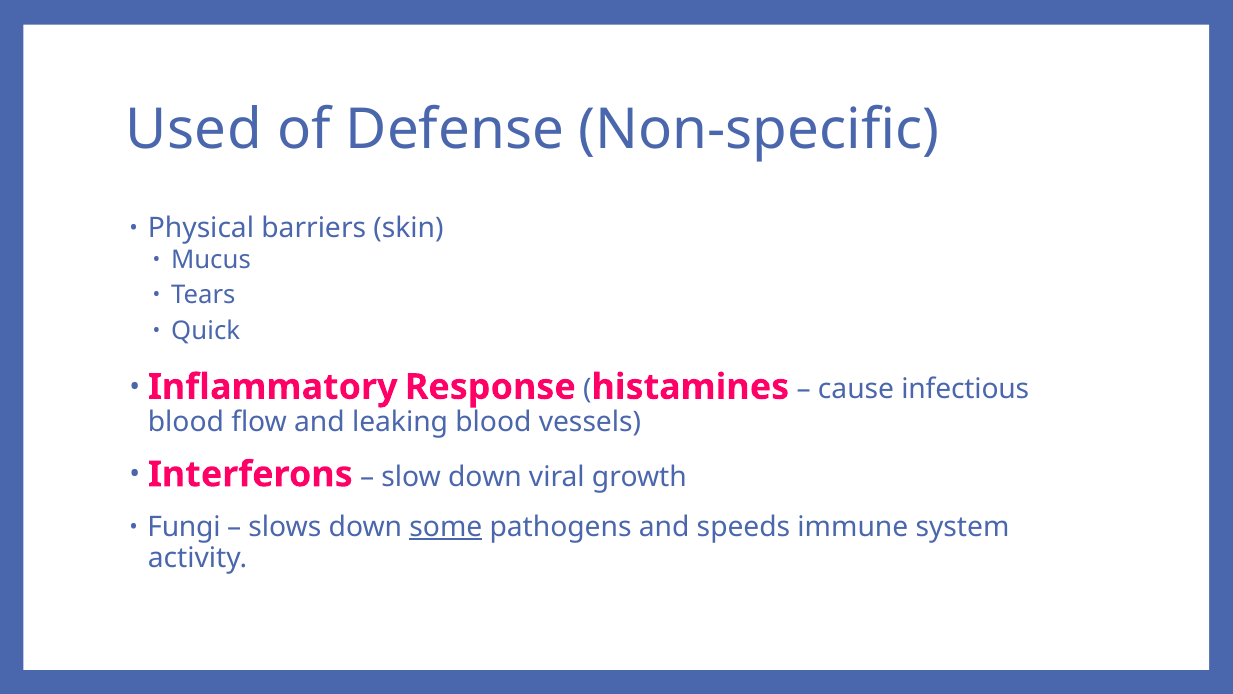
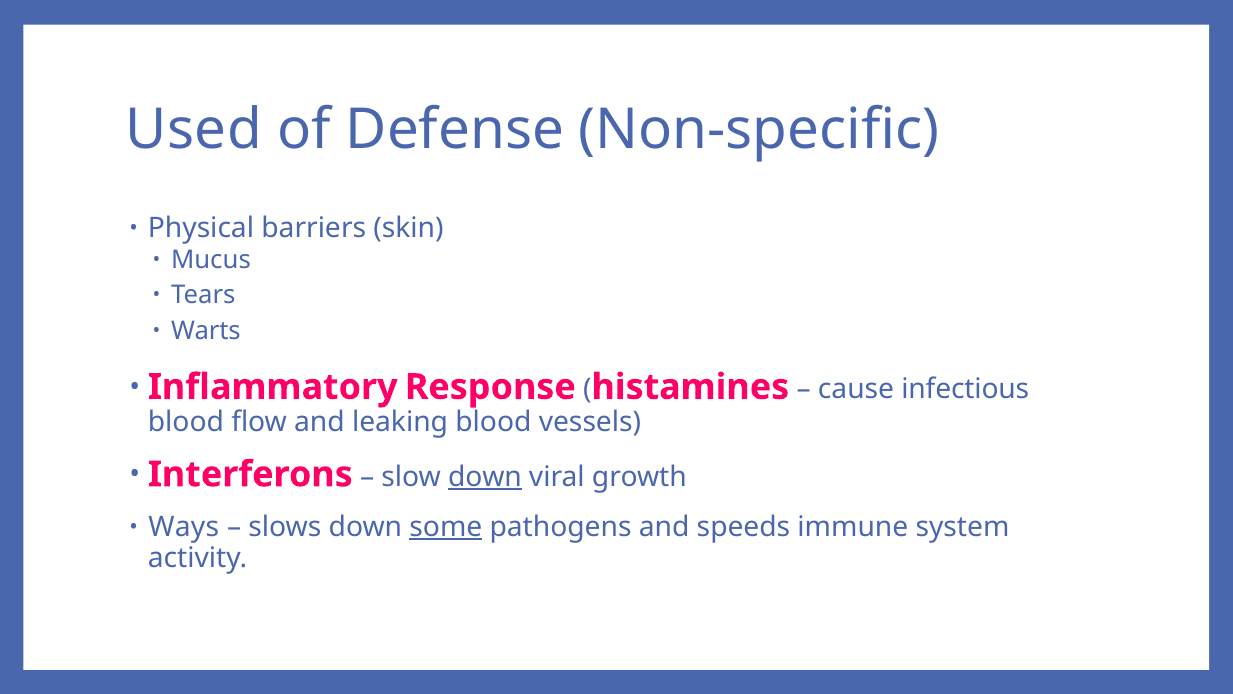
Quick: Quick -> Warts (206, 330)
down underline: none -> present (485, 477)
Fungi: Fungi -> Ways (184, 527)
